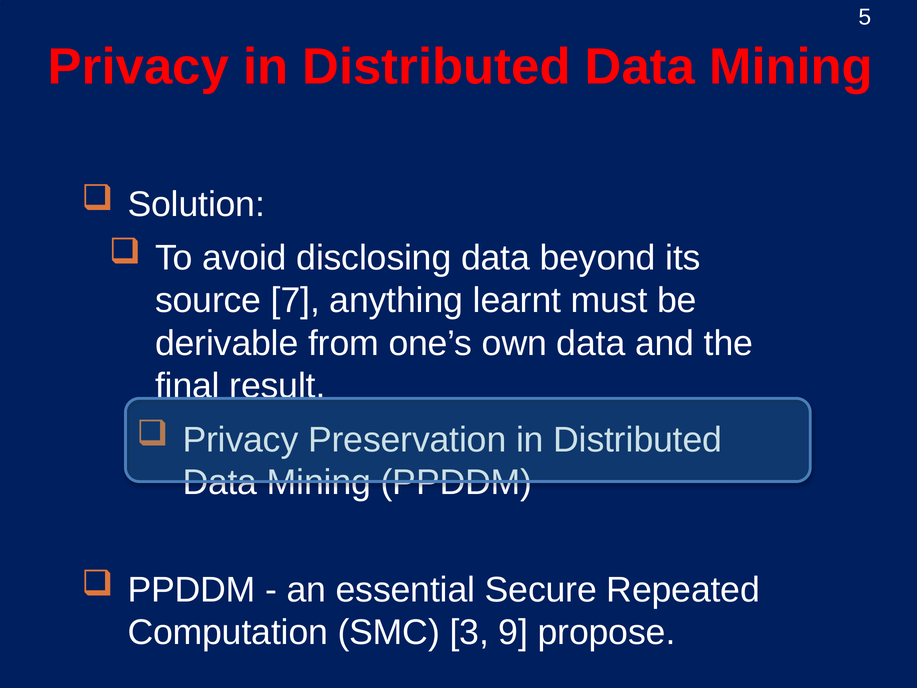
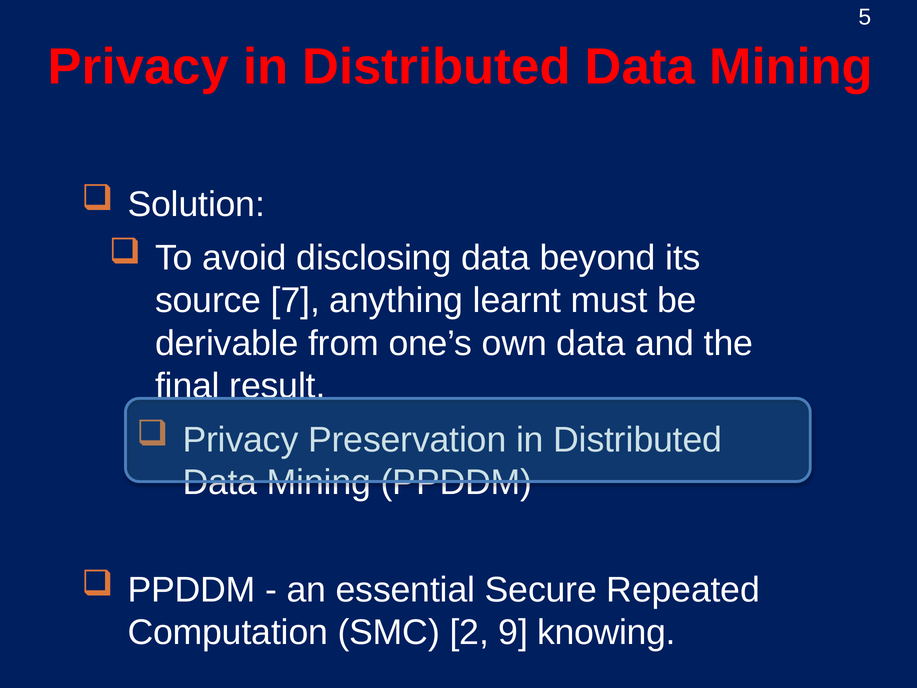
3: 3 -> 2 (469, 632)
propose: propose -> knowing (607, 632)
